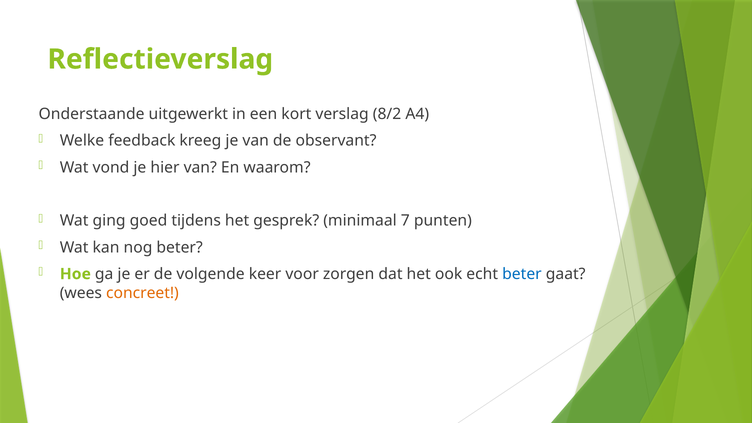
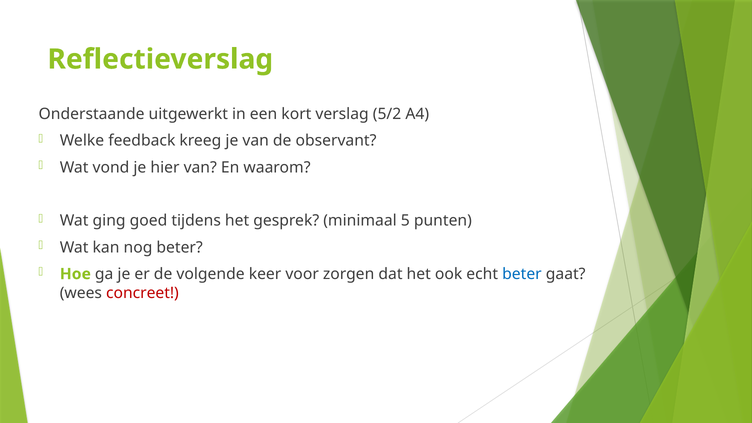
8/2: 8/2 -> 5/2 (387, 114)
7: 7 -> 5 (405, 221)
concreet colour: orange -> red (142, 293)
